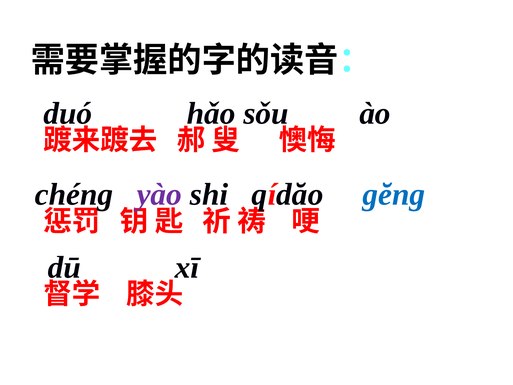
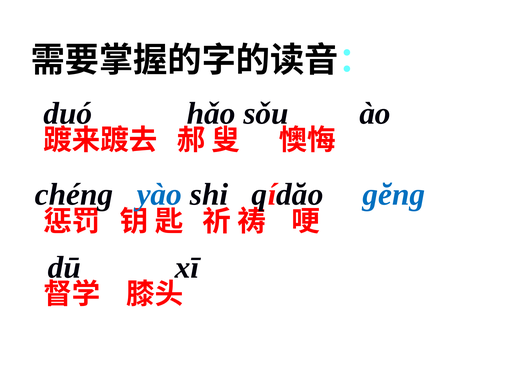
yào colour: purple -> blue (159, 195)
